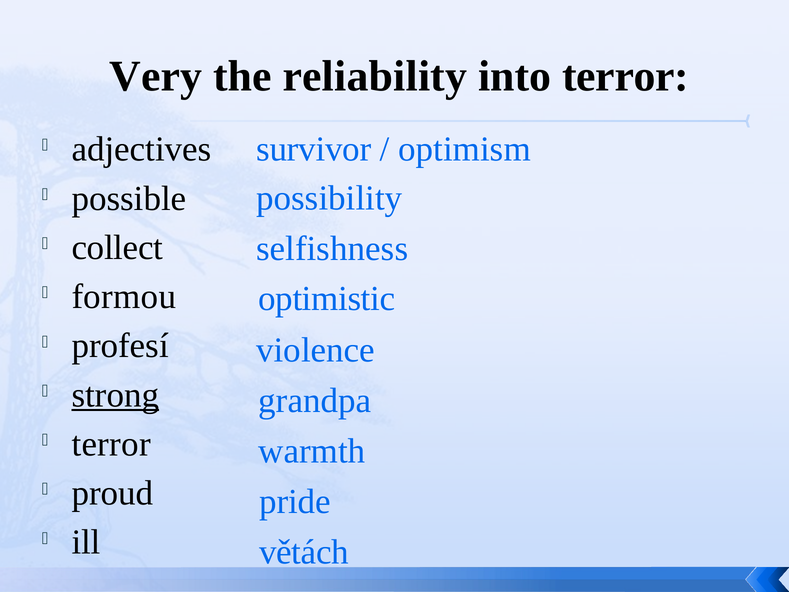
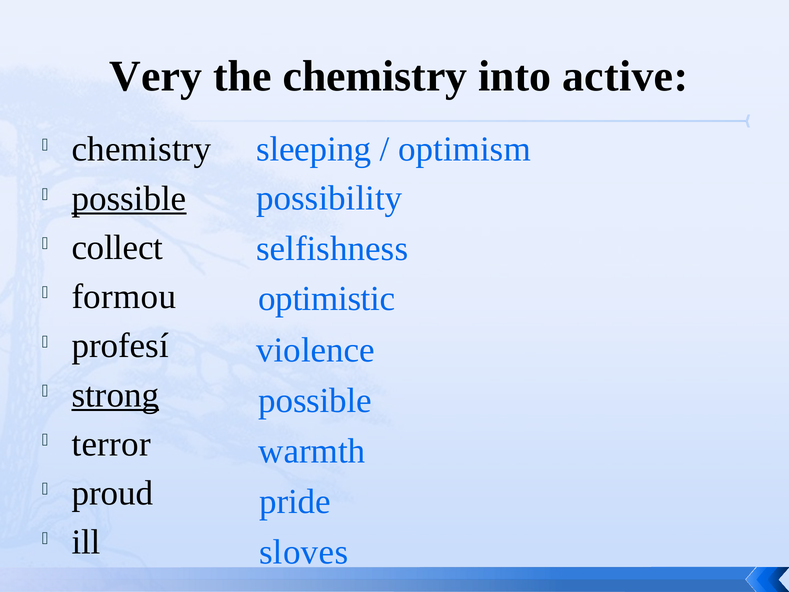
the reliability: reliability -> chemistry (375, 76)
into terror: terror -> active (625, 76)
survivor: survivor -> sleeping (314, 149)
adjectives: adjectives -> chemistry (141, 149)
possible underline: none -> present (129, 198)
grandpa: grandpa -> possible (315, 401)
větách: větách -> sloves (304, 552)
